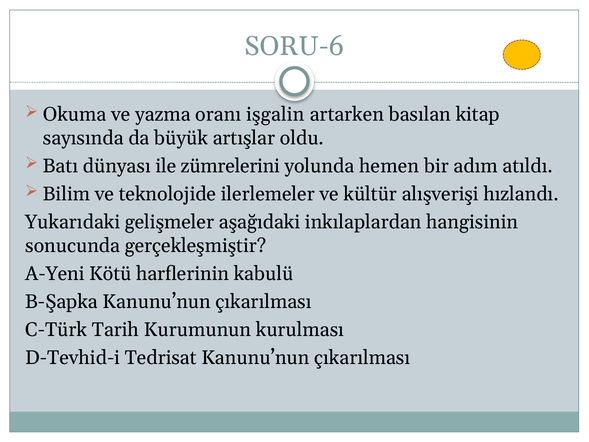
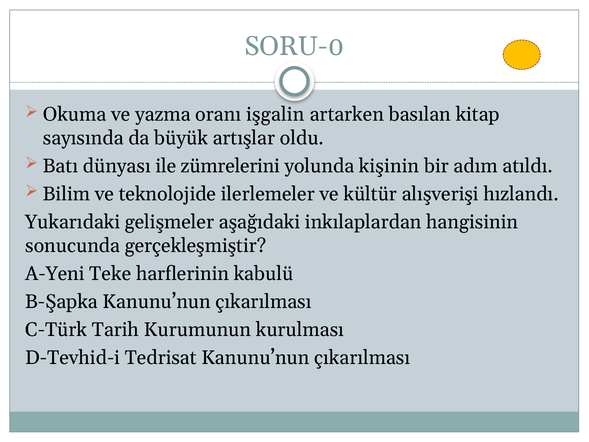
SORU-6: SORU-6 -> SORU-0 (294, 46)
hemen: hemen -> kişinin (389, 166)
Kötü: Kötü -> Teke (110, 274)
